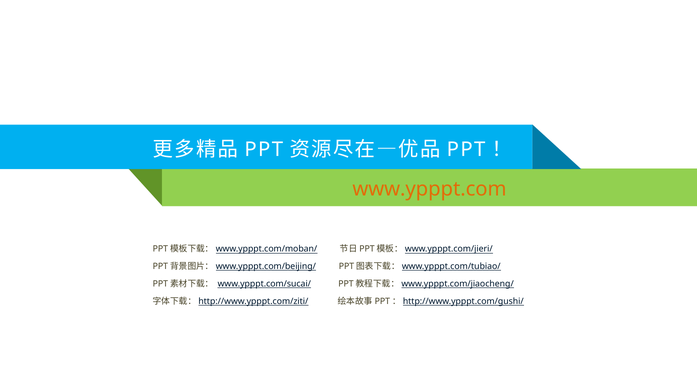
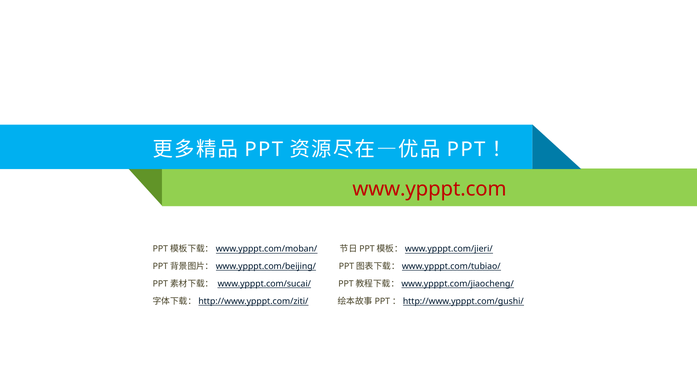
www.ypppt.com colour: orange -> red (429, 189)
